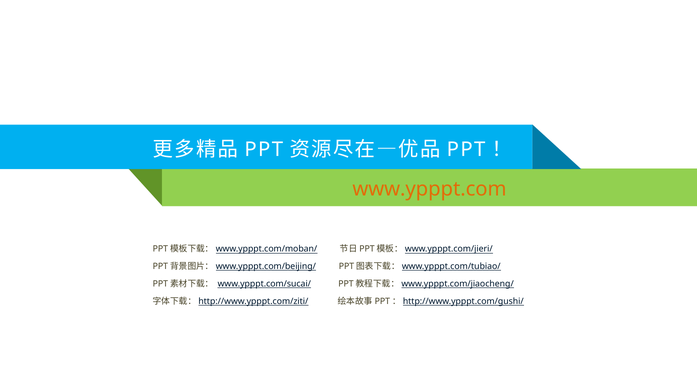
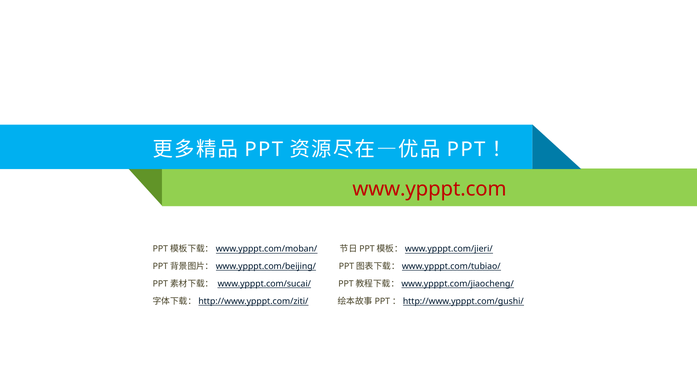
www.ypppt.com colour: orange -> red (429, 189)
